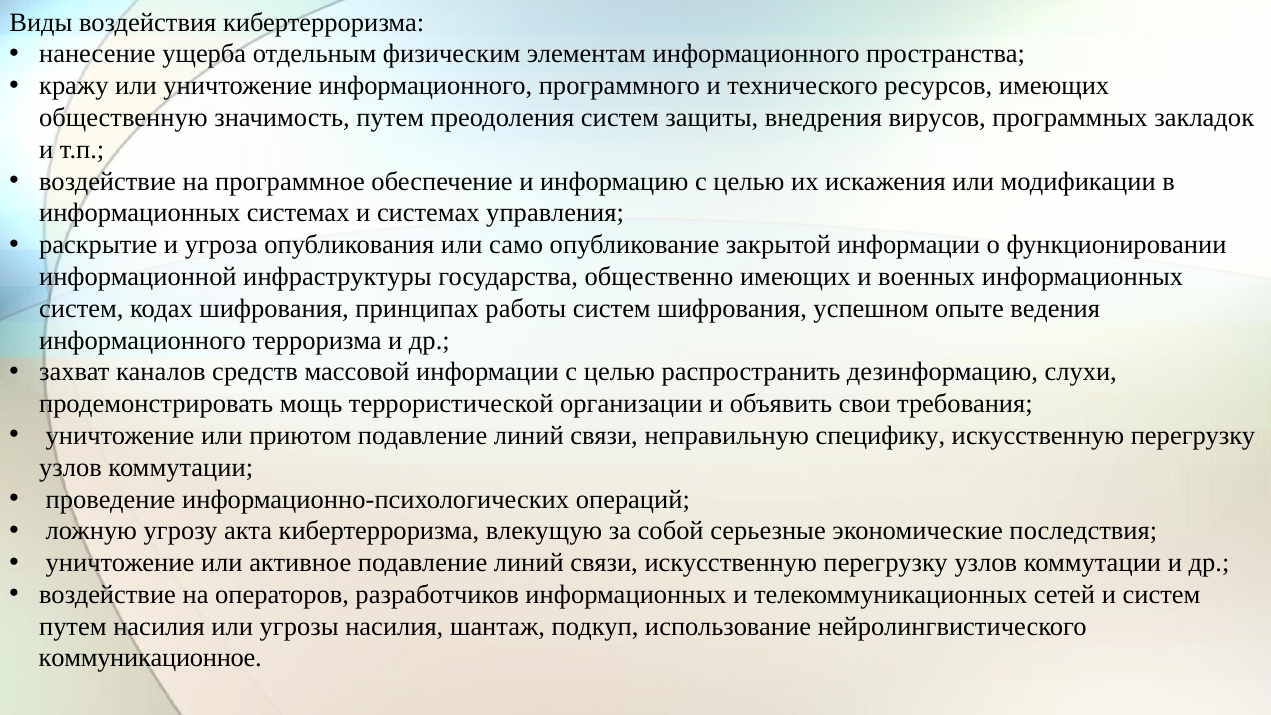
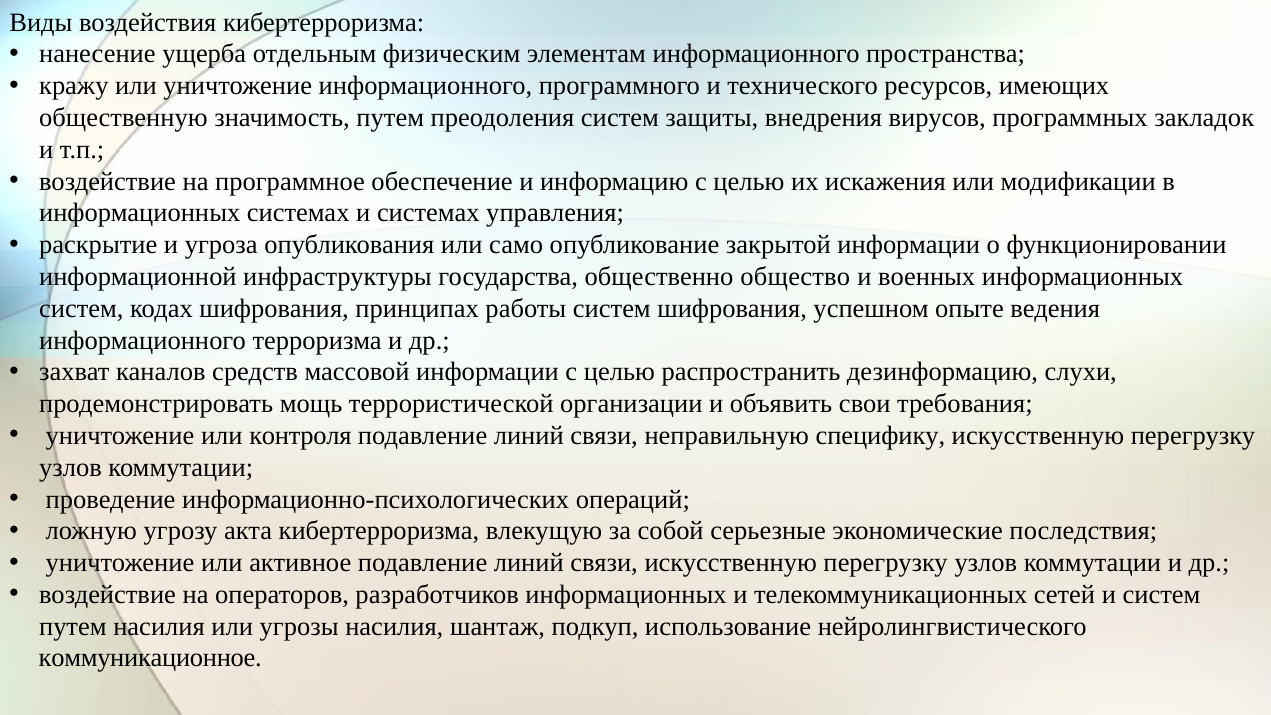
общественно имеющих: имеющих -> общество (795, 277)
приютом: приютом -> контроля (300, 436)
